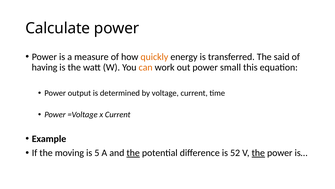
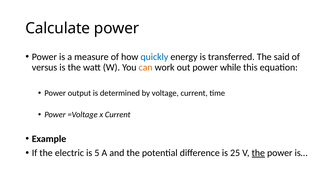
quickly colour: orange -> blue (154, 57)
having: having -> versus (45, 67)
small: small -> while (231, 67)
moving: moving -> electric (69, 152)
the underline: present -> none (133, 152)
52: 52 -> 25 (235, 152)
